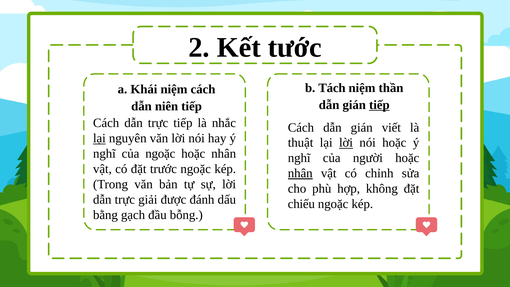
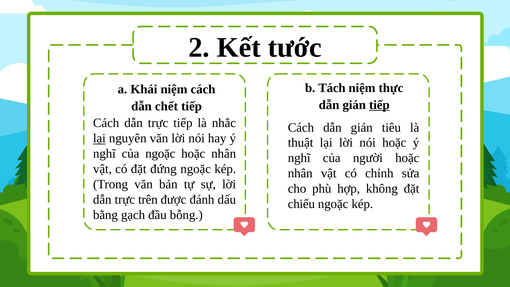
thần: thần -> thực (391, 88)
niên: niên -> chết (166, 106)
viết: viết -> tiêu (391, 127)
lời underline: present -> none (346, 143)
trước: trước -> đứng (163, 169)
nhân underline: present -> none (300, 173)
giải: giải -> trên (148, 200)
